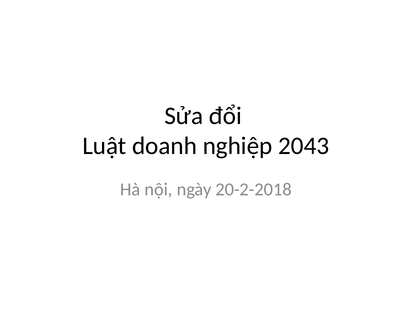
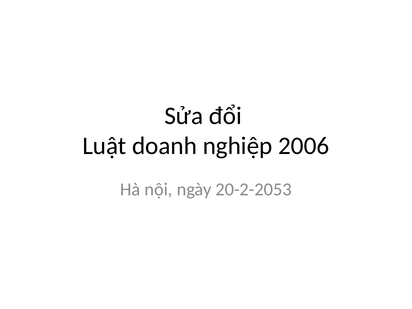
2043: 2043 -> 2006 (304, 146)
20-2-2018: 20-2-2018 -> 20-2-2053 (254, 189)
